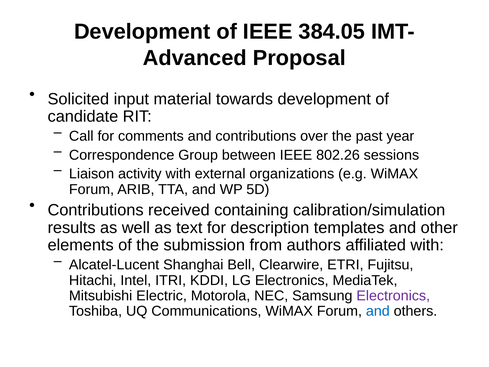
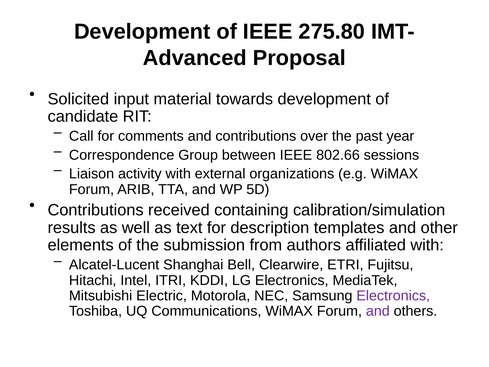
384.05: 384.05 -> 275.80 (332, 32)
802.26: 802.26 -> 802.66 (338, 155)
and colour: blue -> purple (378, 311)
